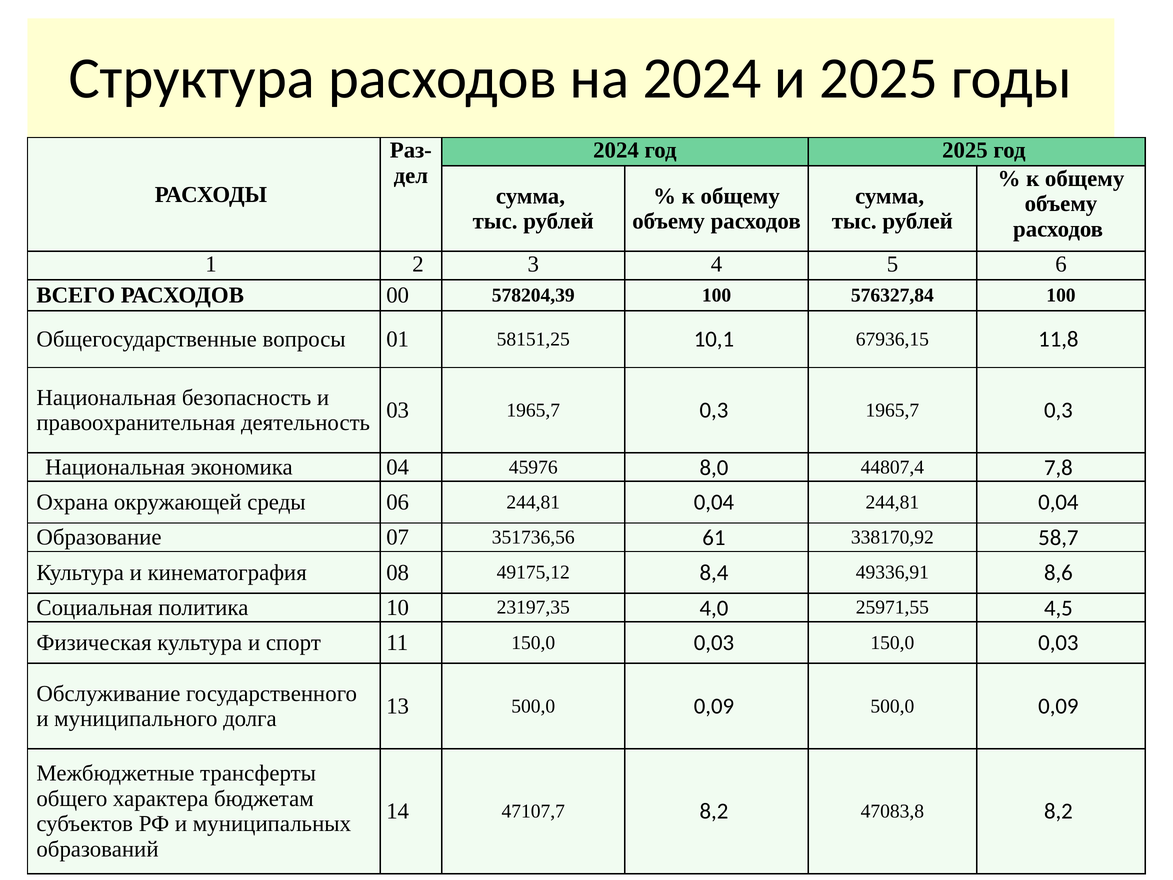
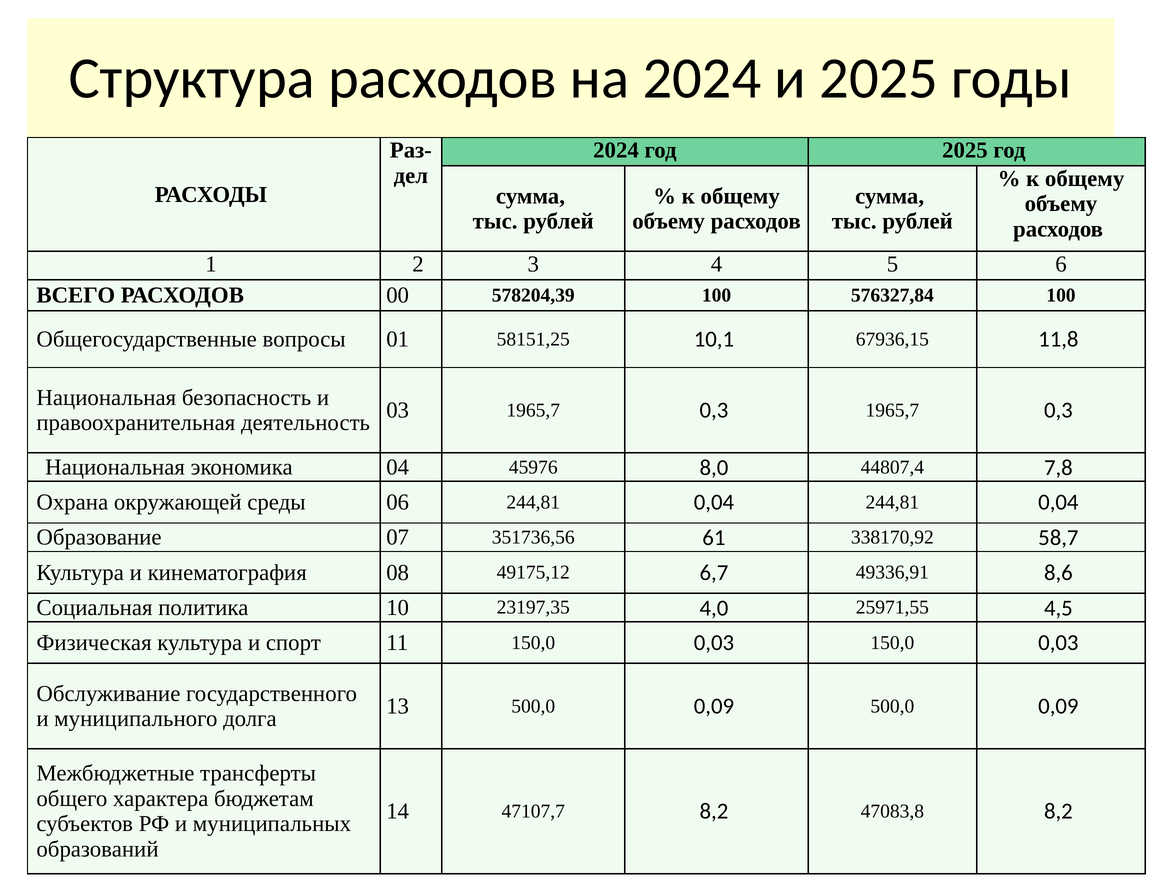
8,4: 8,4 -> 6,7 (714, 572)
